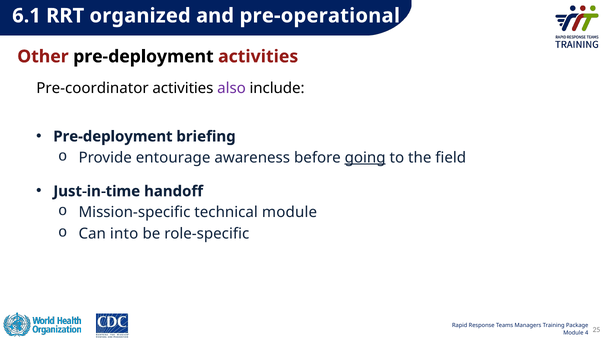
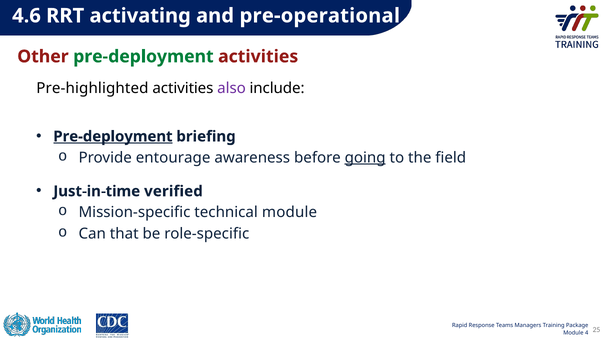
6.1: 6.1 -> 4.6 (27, 16)
organized: organized -> activating (140, 16)
pre-deployment colour: black -> green (143, 57)
Pre-coordinator: Pre-coordinator -> Pre-highlighted (92, 89)
Pre-deployment underline: none -> present (113, 137)
handoff: handoff -> verified (173, 191)
into: into -> that (124, 234)
